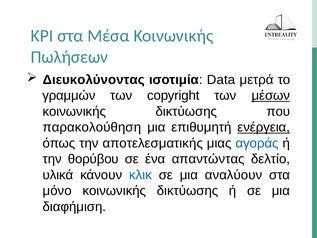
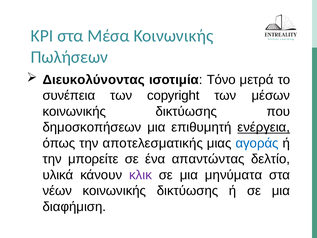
Data: Data -> Τόνο (221, 80)
γραμμών: γραμμών -> συνέπεια (69, 96)
μέσων underline: present -> none (271, 96)
παρακολούθηση: παρακολούθηση -> δημοσκοπήσεων (92, 127)
θορύβου: θορύβου -> μπορείτε (93, 159)
κλικ colour: blue -> purple (140, 175)
αναλύουν: αναλύουν -> μηνύματα (234, 175)
μόνο: μόνο -> νέων (57, 191)
